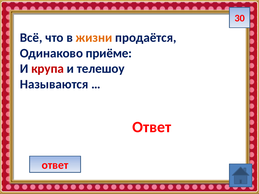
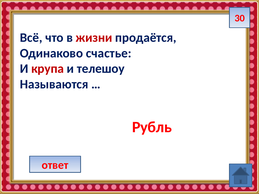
жизни colour: orange -> red (94, 38)
приёме: приёме -> счастье (109, 53)
Ответ: Ответ -> Рубль (152, 127)
